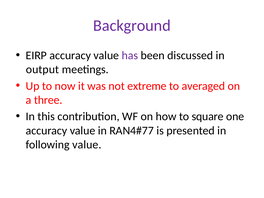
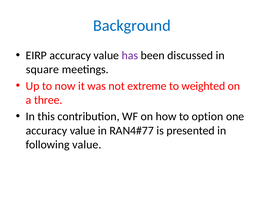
Background colour: purple -> blue (132, 26)
output: output -> square (42, 69)
averaged: averaged -> weighted (203, 86)
square: square -> option (207, 116)
